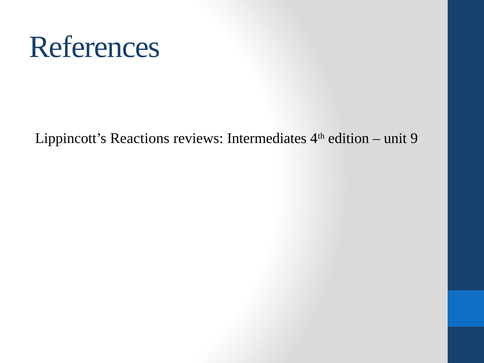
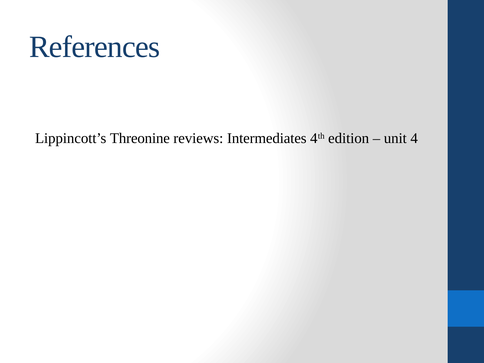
Reactions: Reactions -> Threonine (140, 138)
9: 9 -> 4 (414, 138)
